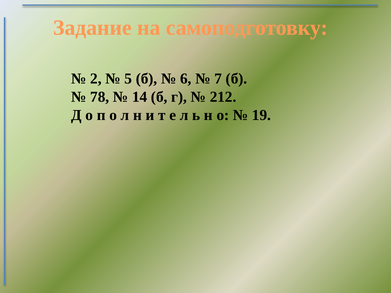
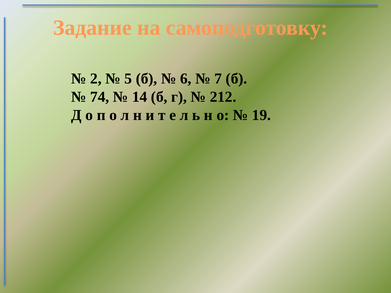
78: 78 -> 74 (100, 97)
